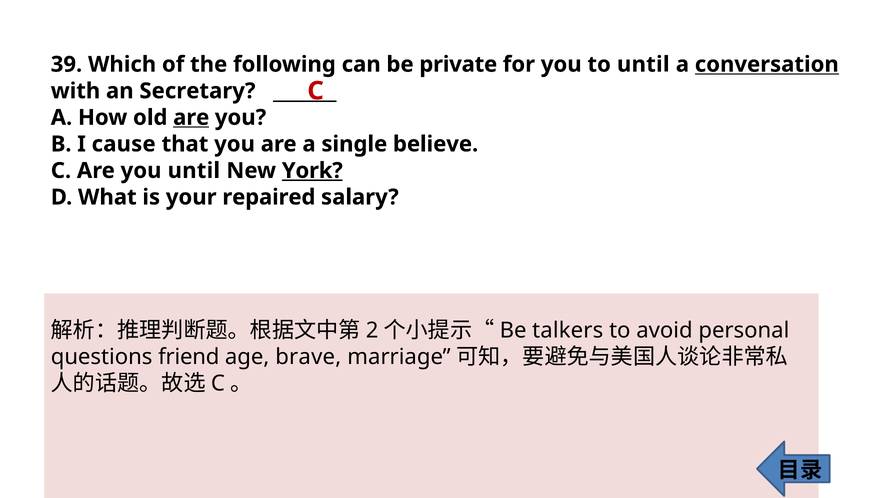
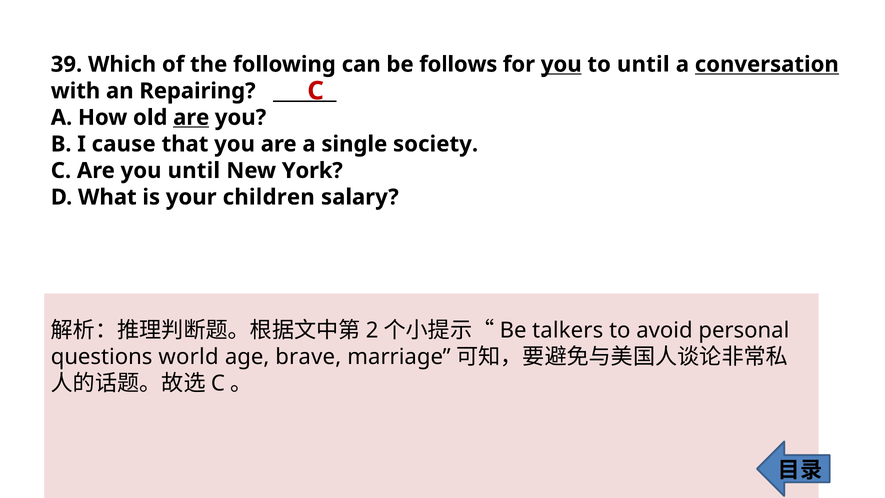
private: private -> follows (458, 64)
you underline: none -> present (561, 64)
Secretary: Secretary -> Repairing (197, 91)
believe: believe -> society (436, 144)
York underline: present -> none (312, 171)
repaired: repaired -> children (269, 197)
friend: friend -> world (189, 357)
